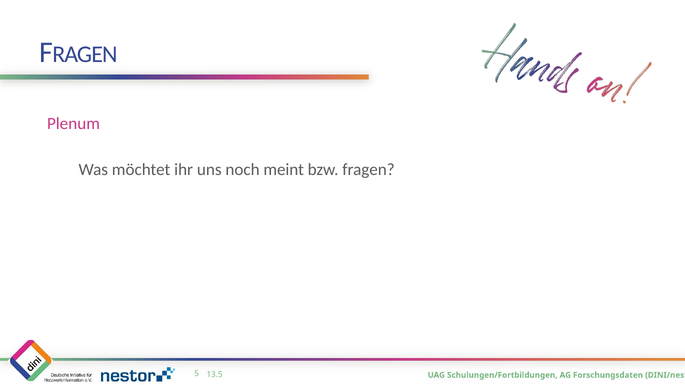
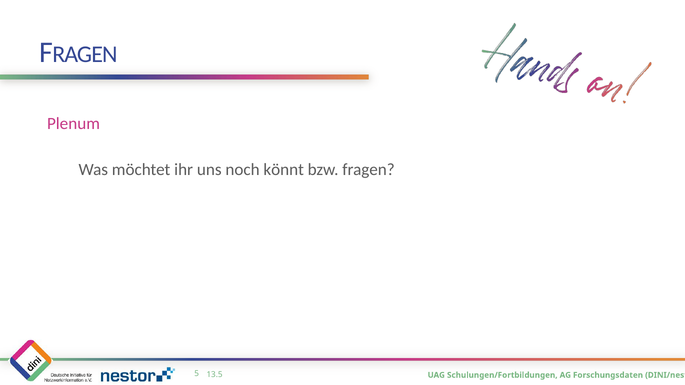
meint: meint -> könnt (284, 170)
